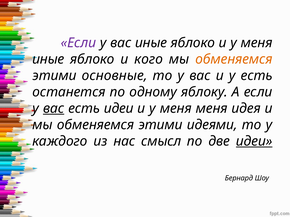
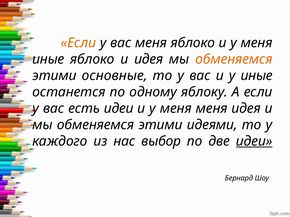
Если colour: purple -> orange (78, 43)
вас иные: иные -> меня (151, 43)
и кого: кого -> идея (149, 59)
у есть: есть -> иные (257, 76)
вас underline: present -> none (54, 109)
смысл: смысл -> выбор (161, 141)
